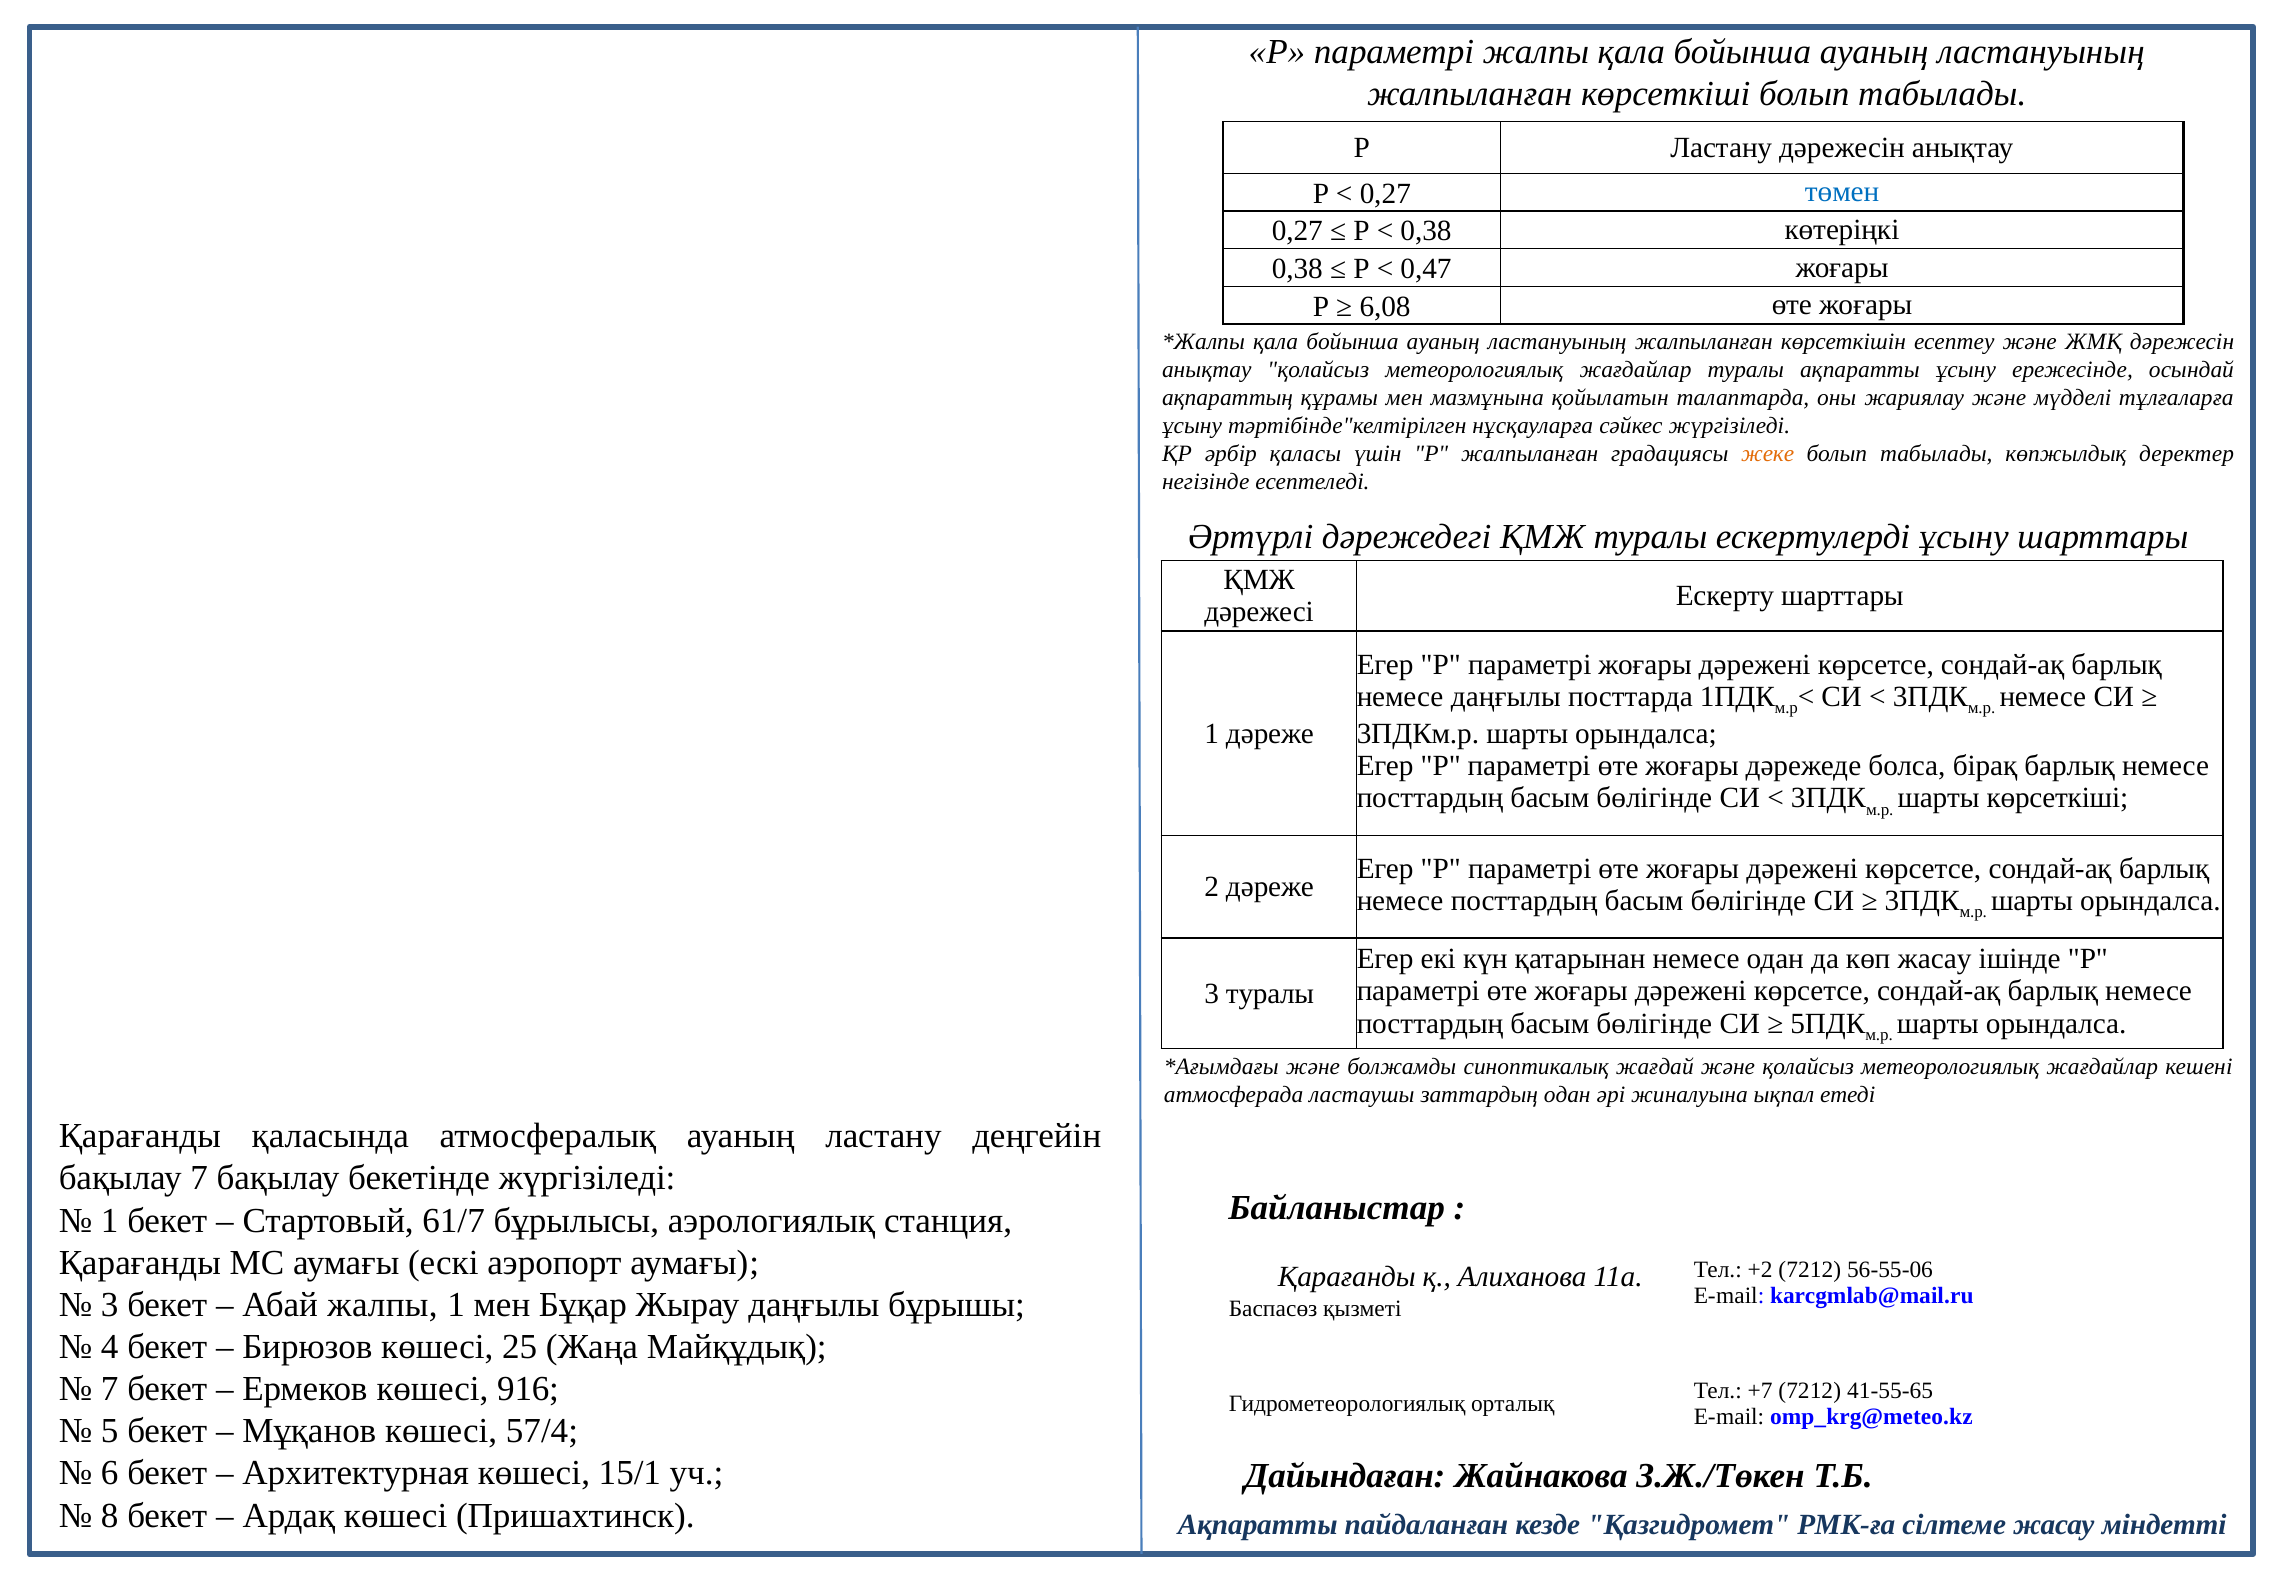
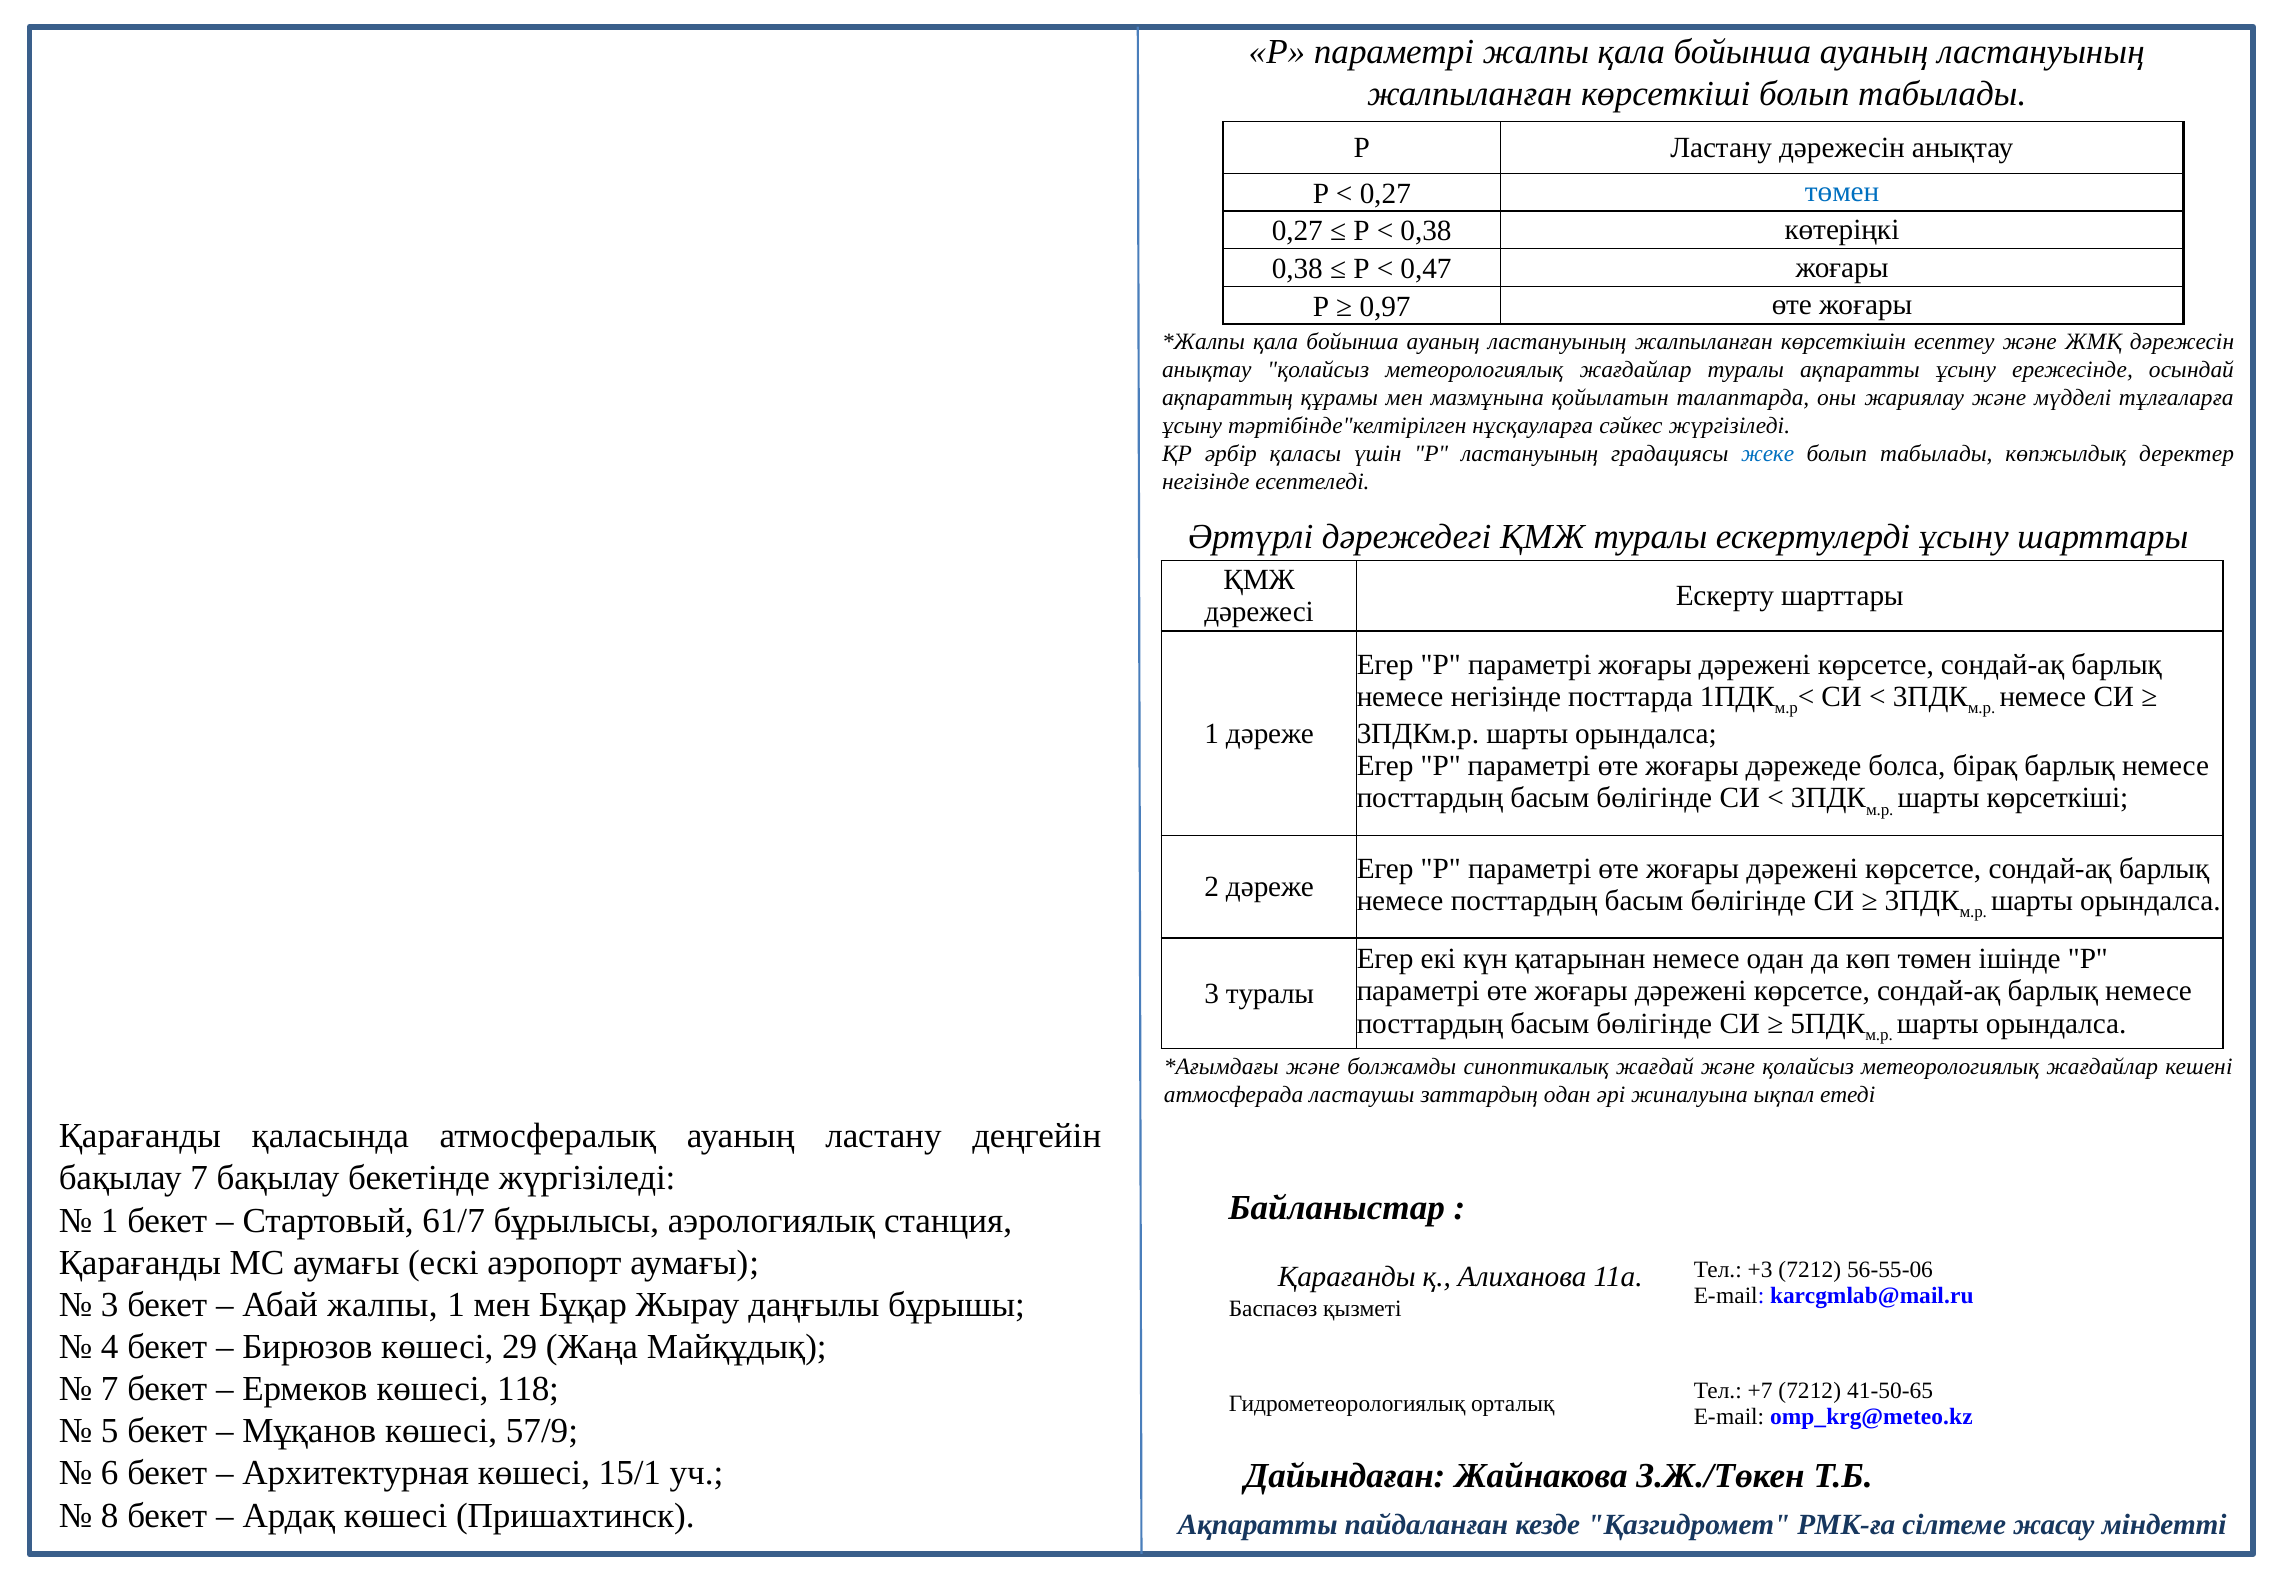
6,08: 6,08 -> 0,97 (1385, 306)
Р жалпыланған: жалпыланған -> ластануының (1530, 453)
жеке colour: orange -> blue (1768, 453)
немесе даңғылы: даңғылы -> негізінде (1506, 696)
көп жасау: жасау -> төмен (1935, 959)
+2: +2 -> +3 (1760, 1269)
25: 25 -> 29 (520, 1347)
916: 916 -> 118 (528, 1389)
41-55-65: 41-55-65 -> 41-50-65 (1890, 1391)
57/4: 57/4 -> 57/9 (542, 1431)
